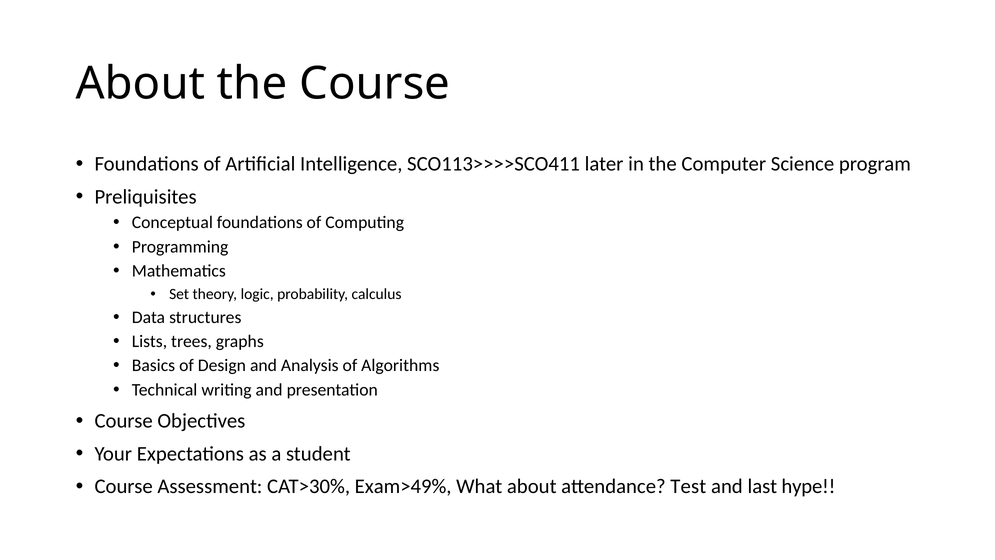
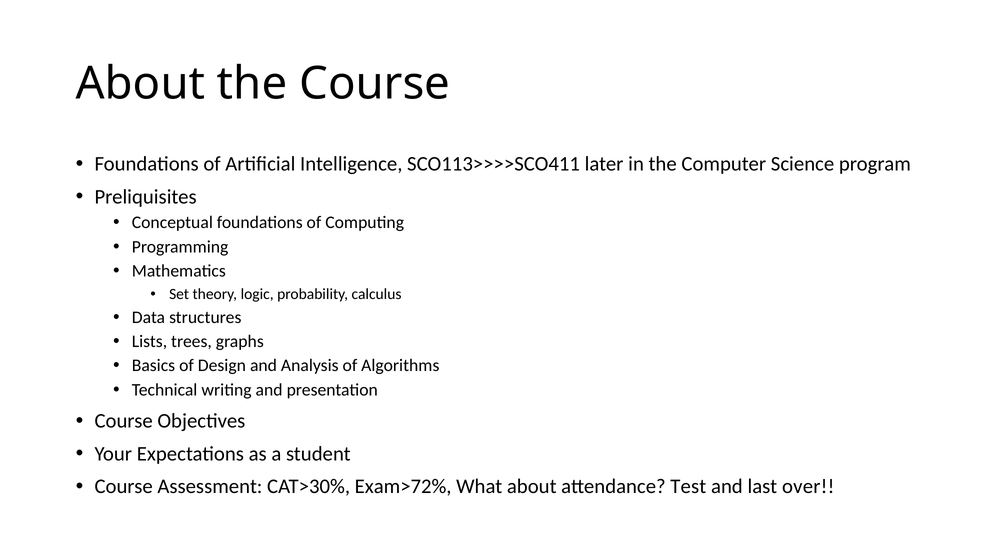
Exam>49%: Exam>49% -> Exam>72% (403, 486)
hype: hype -> over (808, 486)
